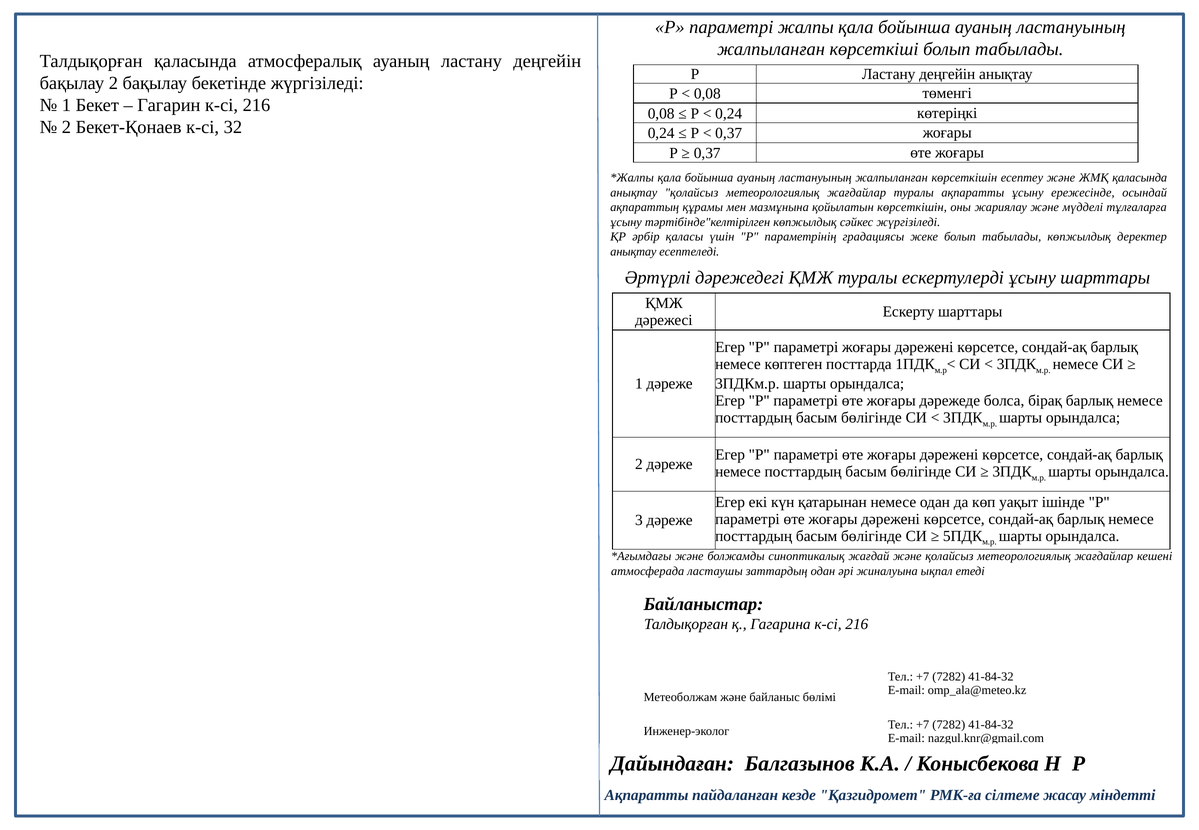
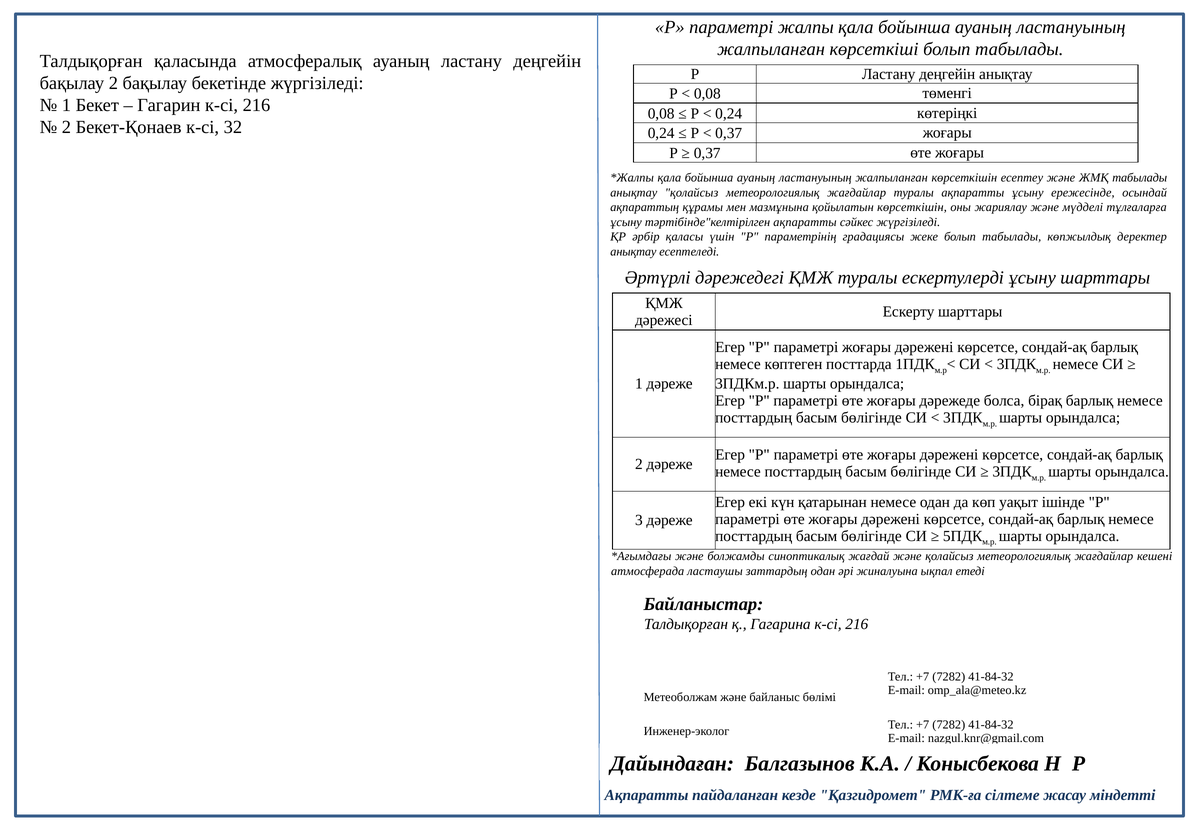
ЖМҚ қаласында: қаласында -> табылады (1140, 178)
тәртібінде"келтірілген көпжылдық: көпжылдық -> ақпаратты (805, 222)
